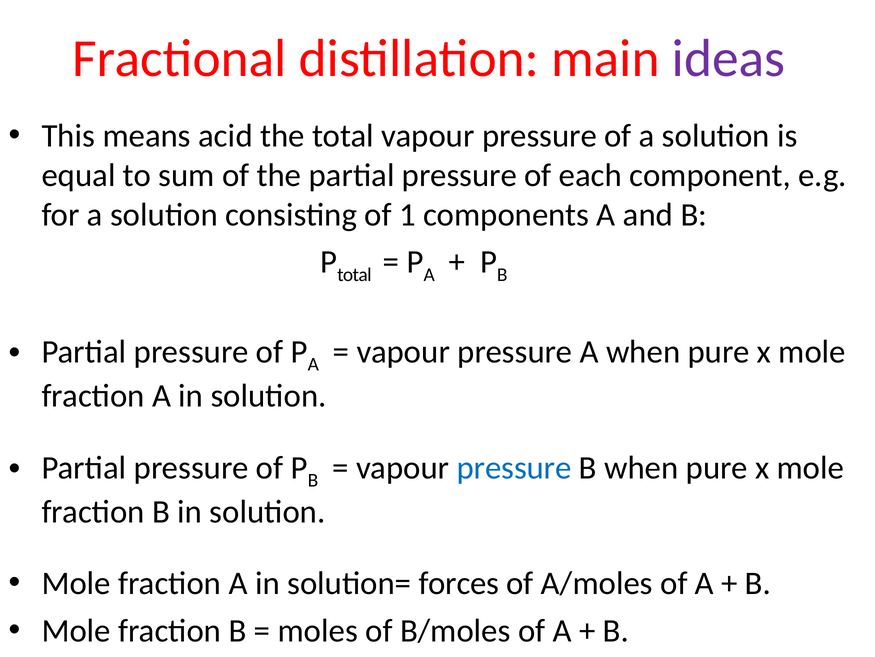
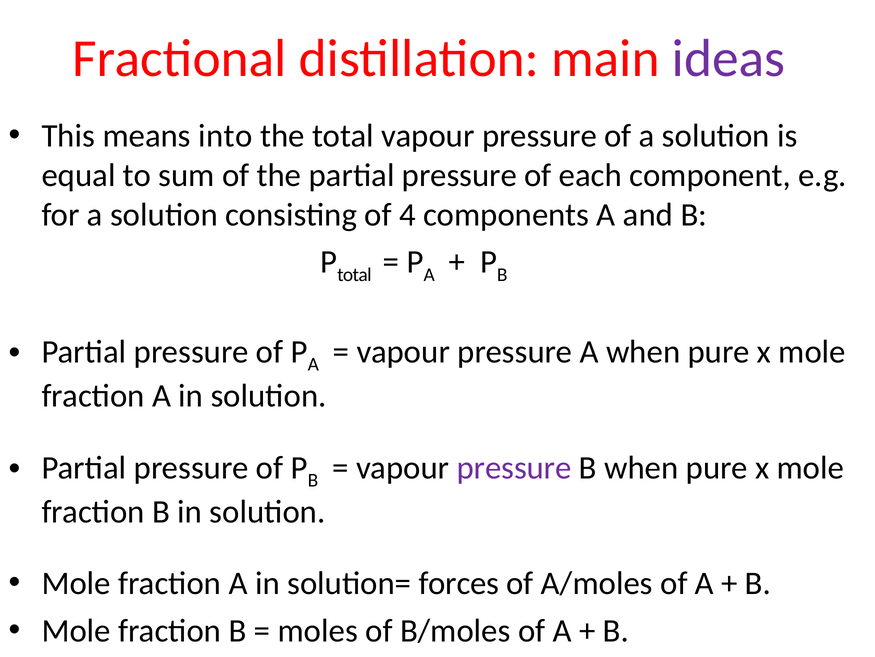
acid: acid -> into (225, 136)
1: 1 -> 4 (407, 215)
pressure colour: blue -> purple (514, 467)
